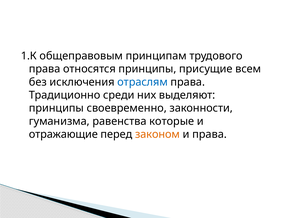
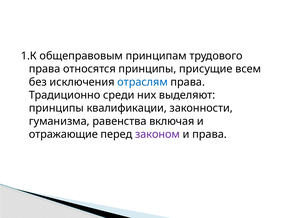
своевременно: своевременно -> квалификации (127, 108)
которые: которые -> включая (172, 121)
законом colour: orange -> purple (157, 134)
